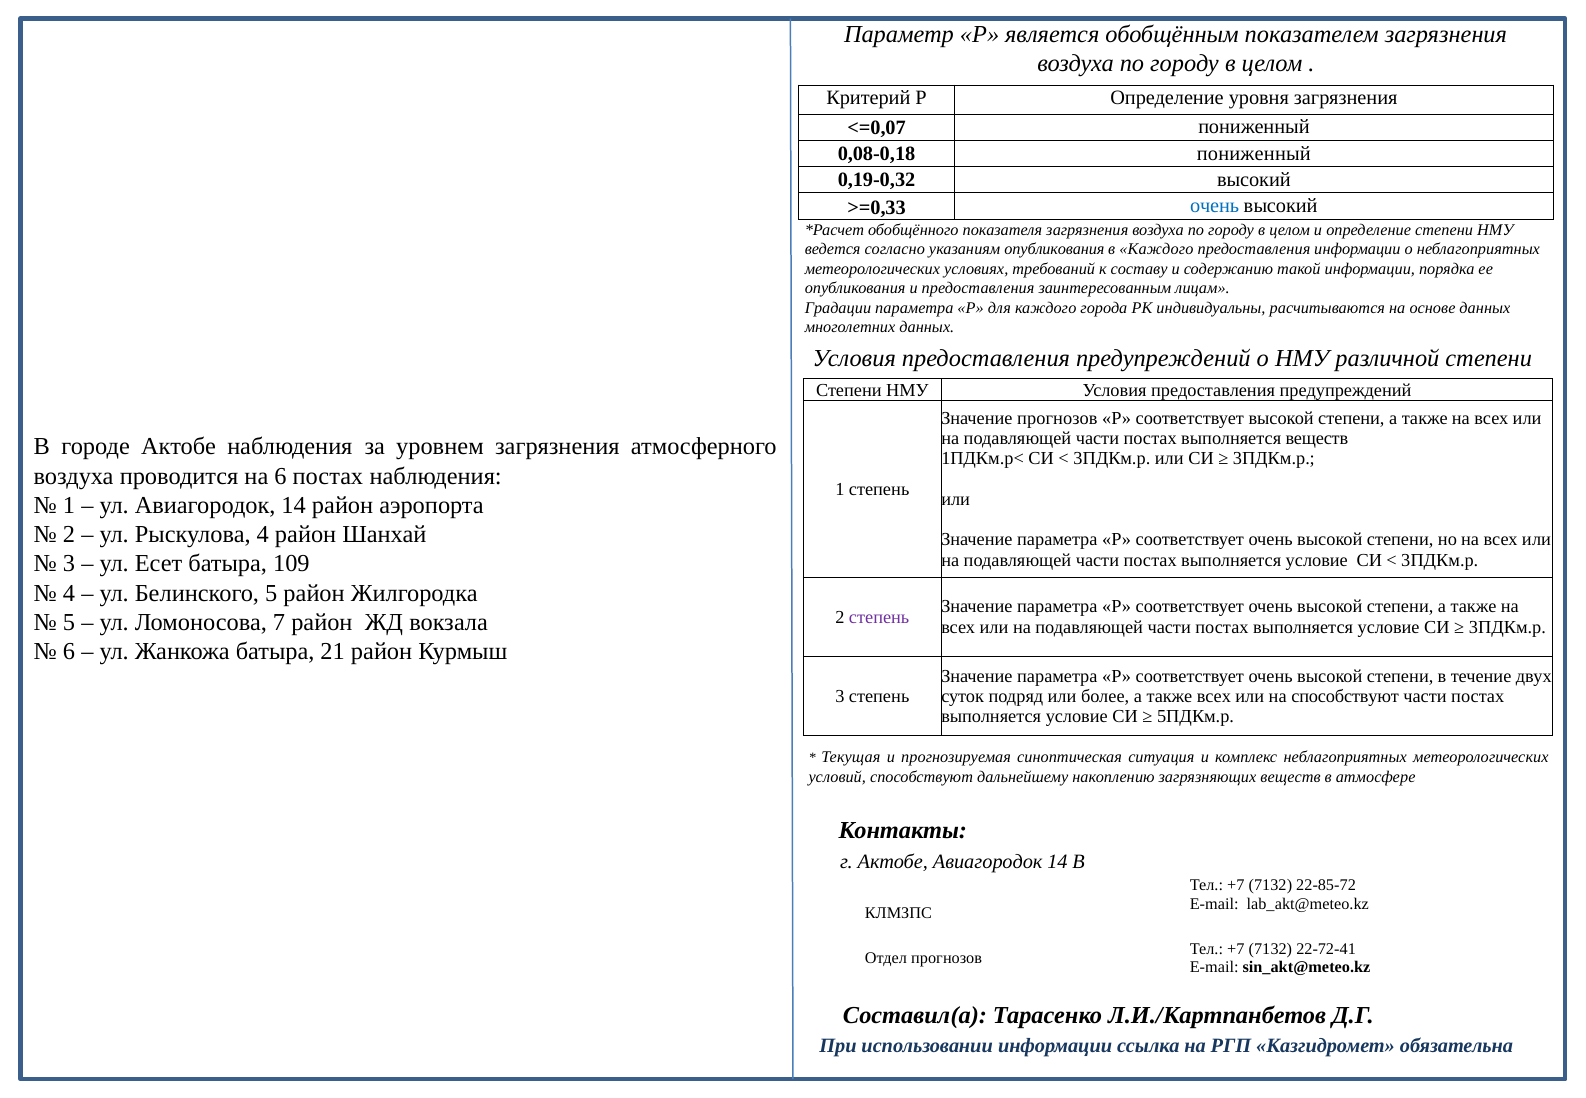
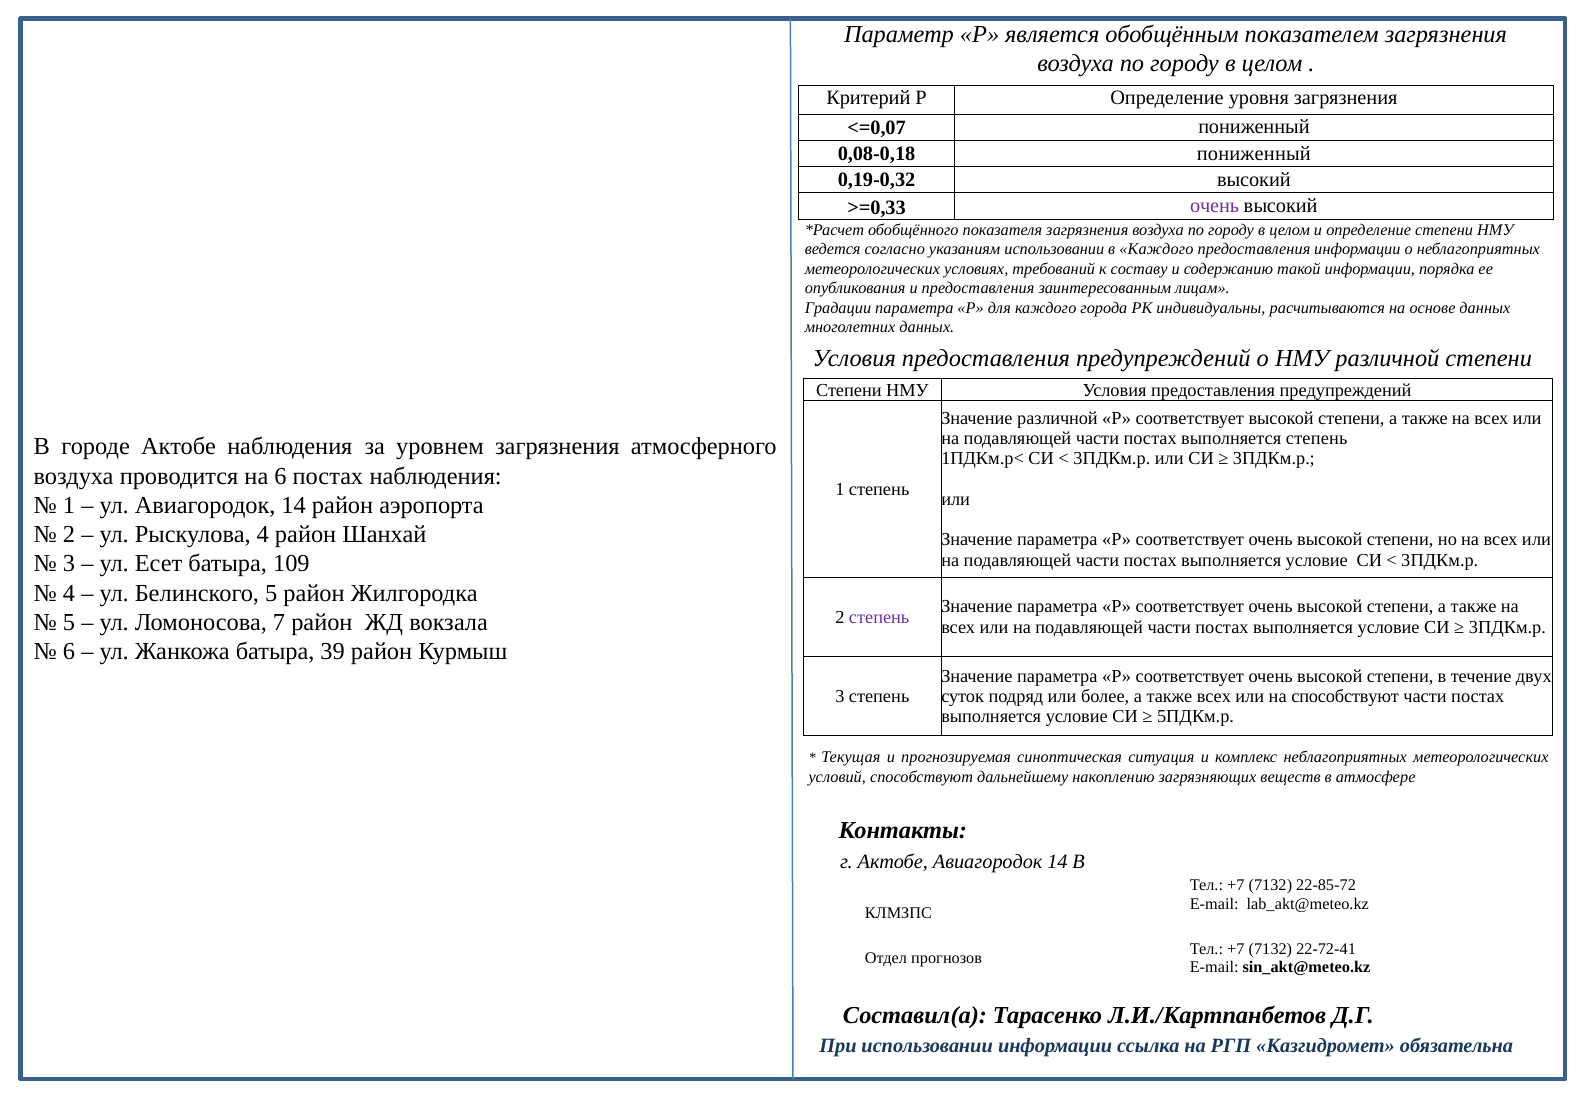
очень colour: blue -> purple (1215, 206)
указаниям опубликования: опубликования -> использовании (1054, 250)
Значение прогнозов: прогнозов -> различной (1057, 418)
выполняется веществ: веществ -> степень (1317, 438)
21: 21 -> 39 (333, 652)
